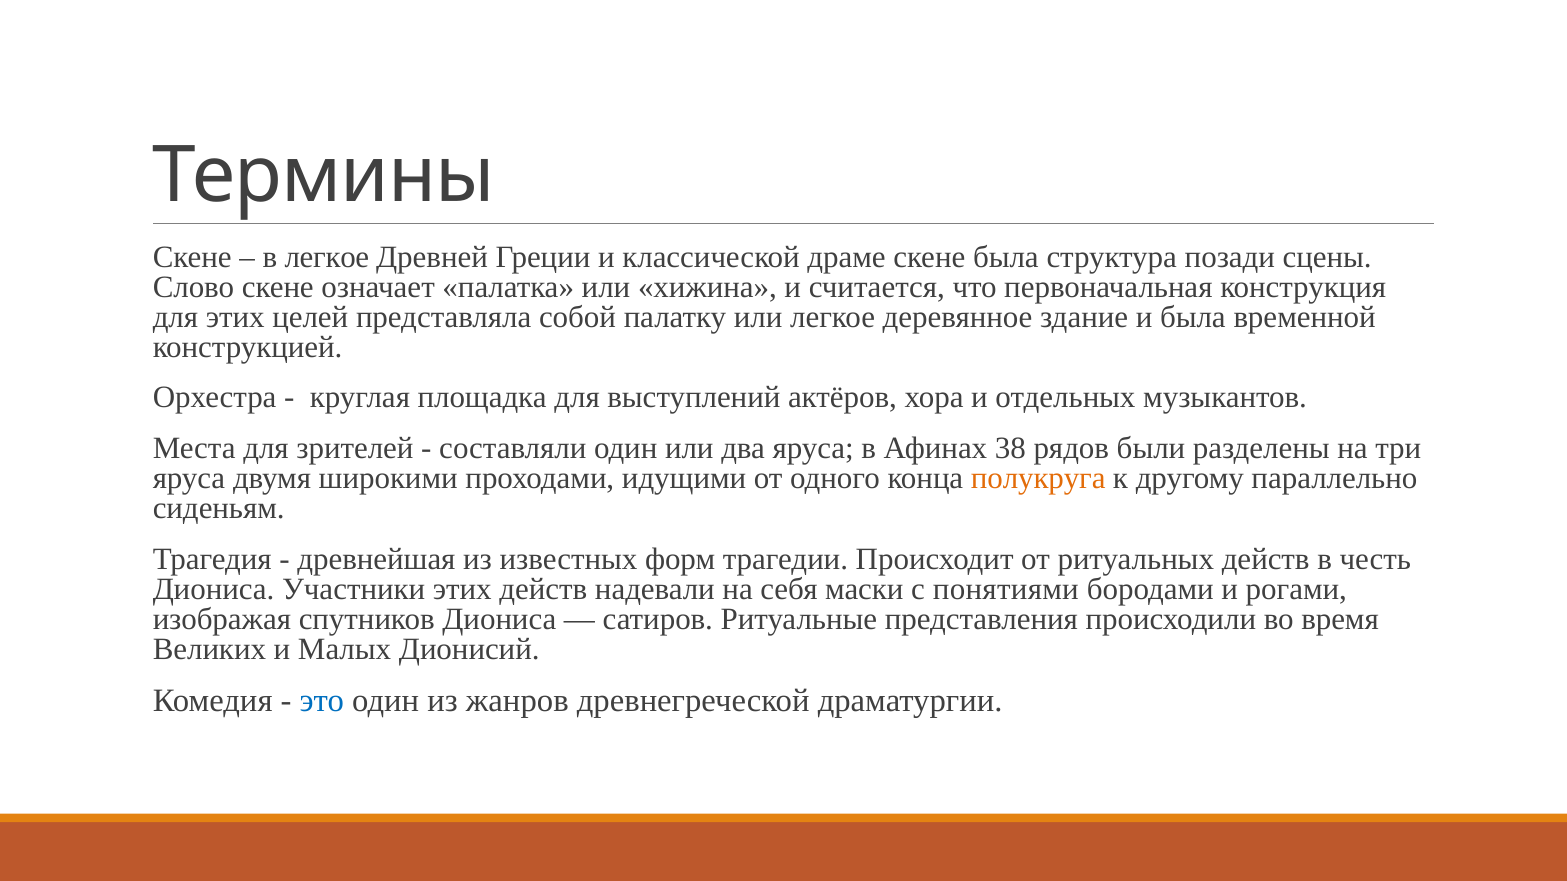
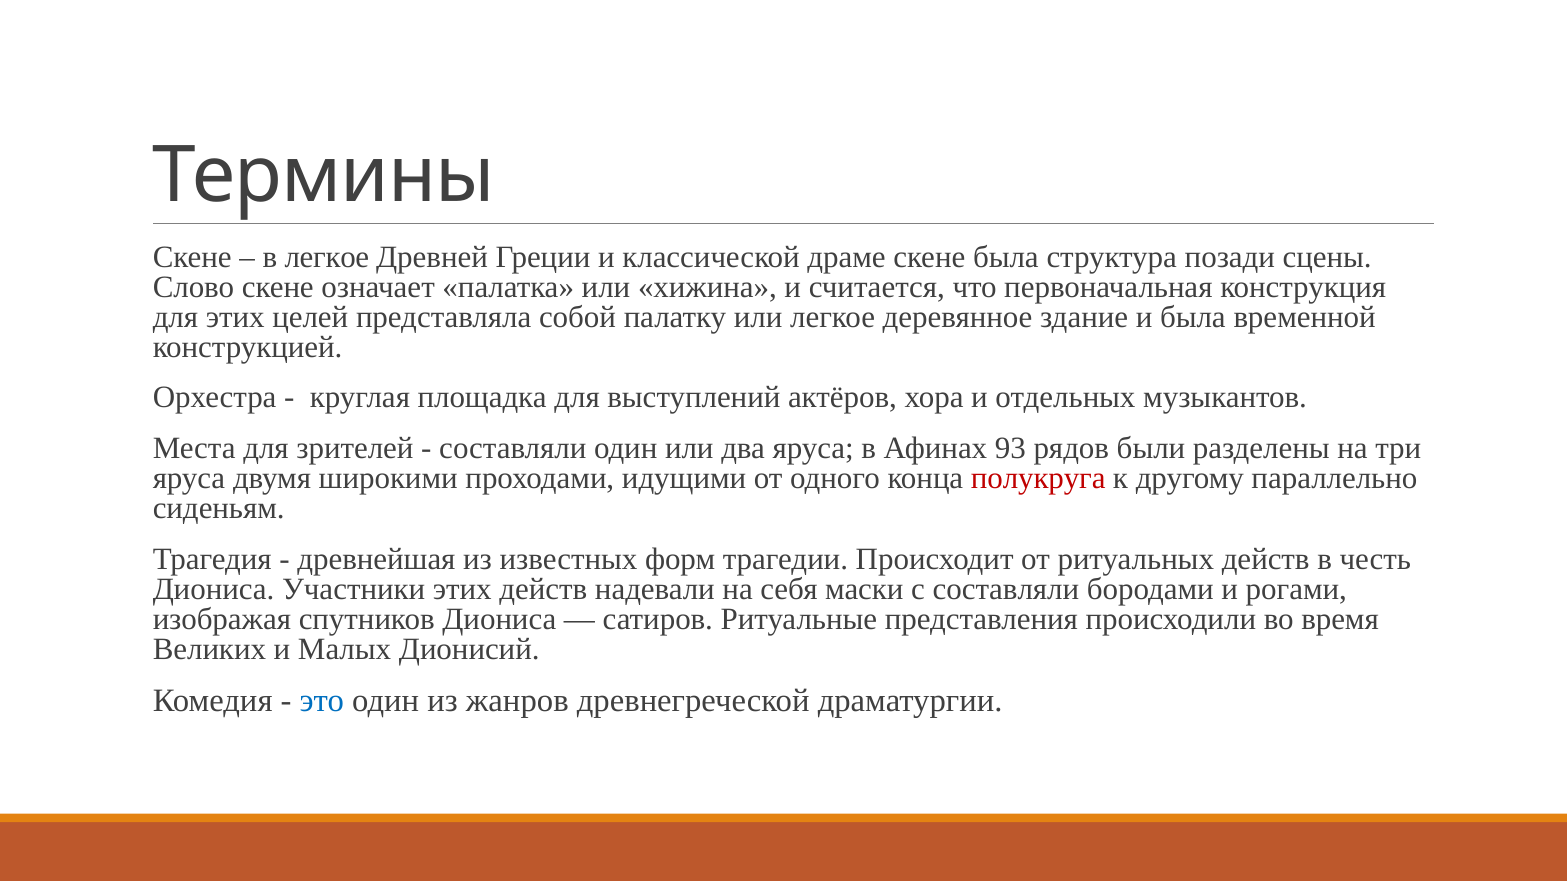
38: 38 -> 93 (1010, 449)
полукруга colour: orange -> red (1038, 479)
с понятиями: понятиями -> составляли (1006, 590)
